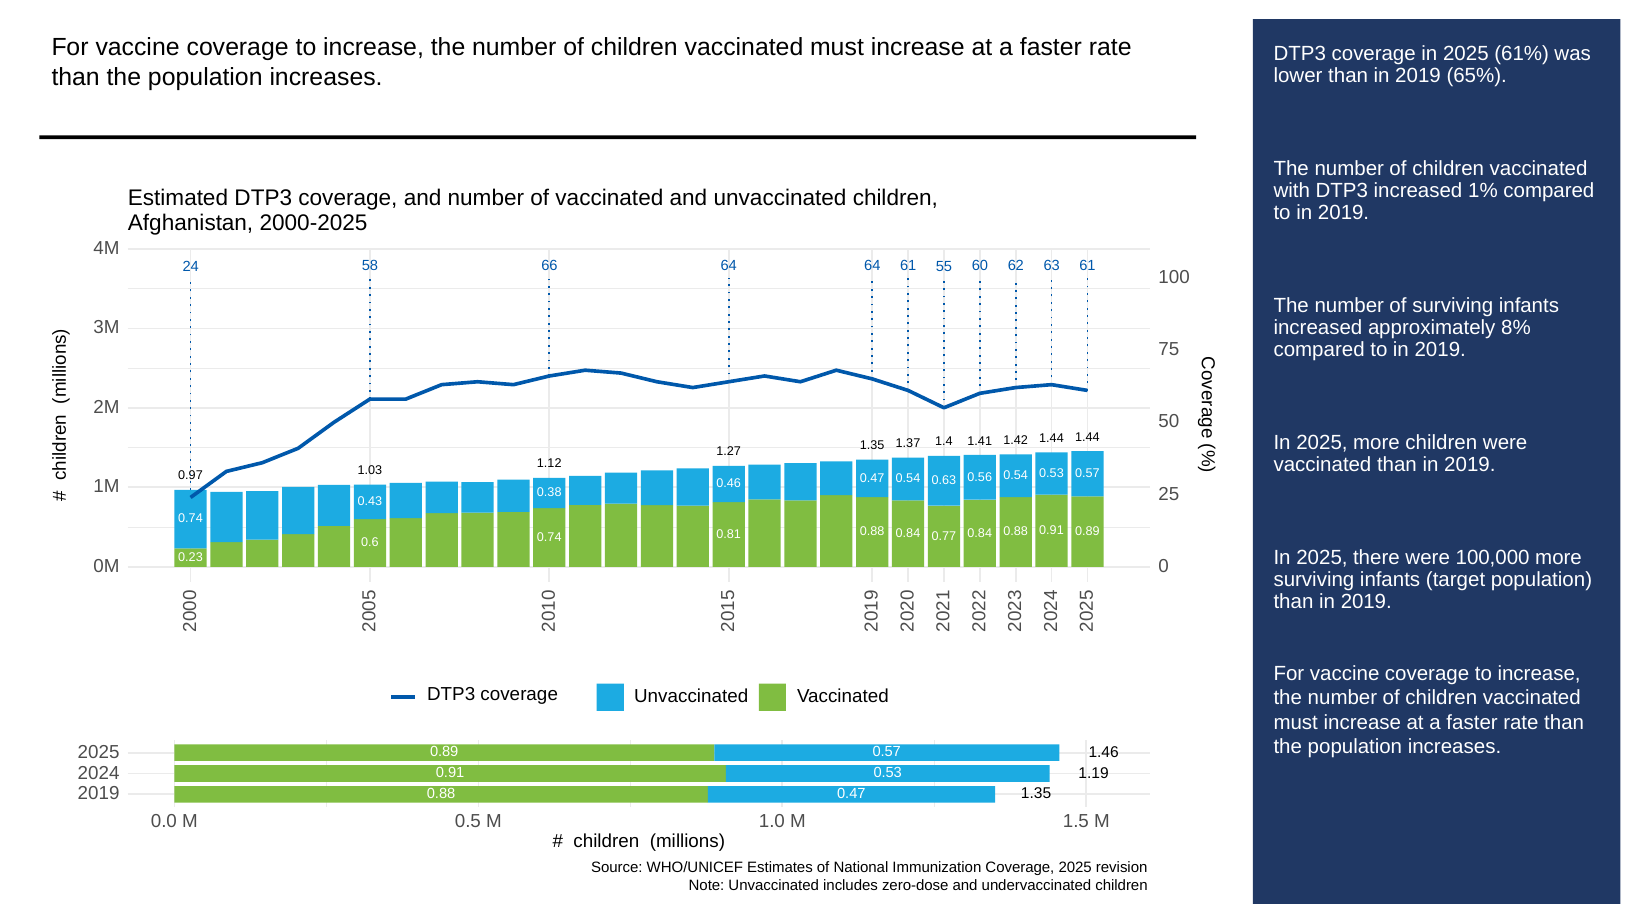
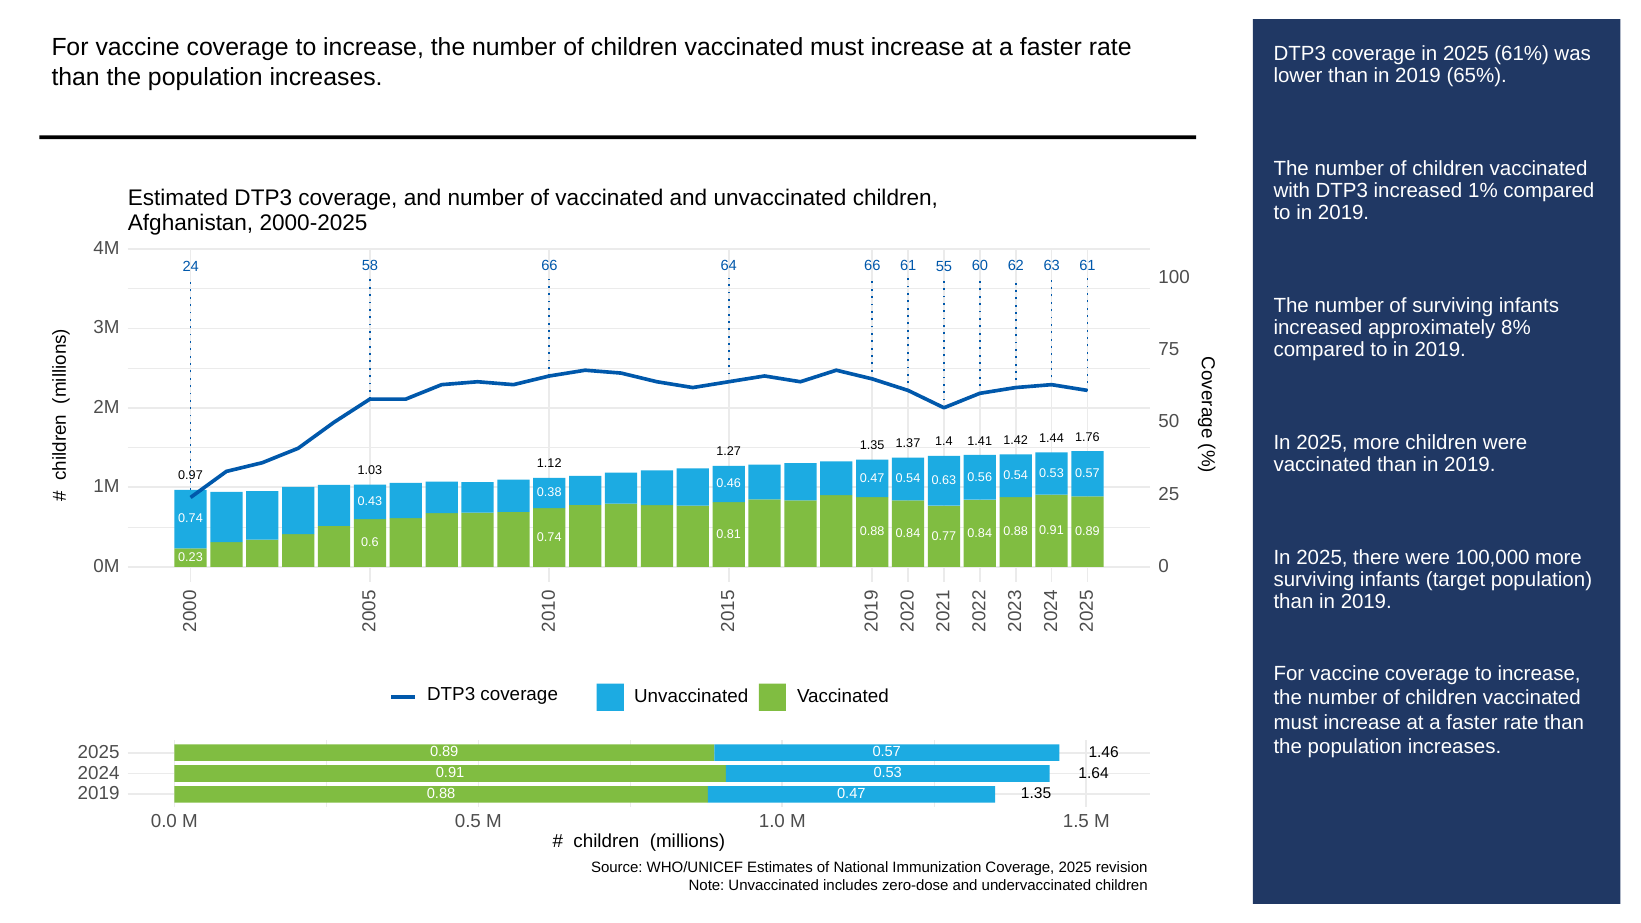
64 64: 64 -> 66 (872, 266)
1.44 1.44: 1.44 -> 1.76 (1087, 437)
1.19: 1.19 -> 1.64 (1094, 773)
